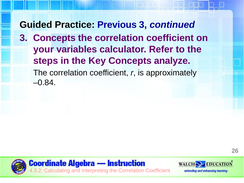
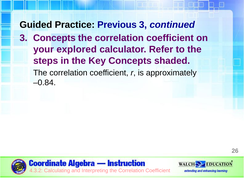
variables: variables -> explored (77, 49)
analyze: analyze -> shaded (172, 61)
